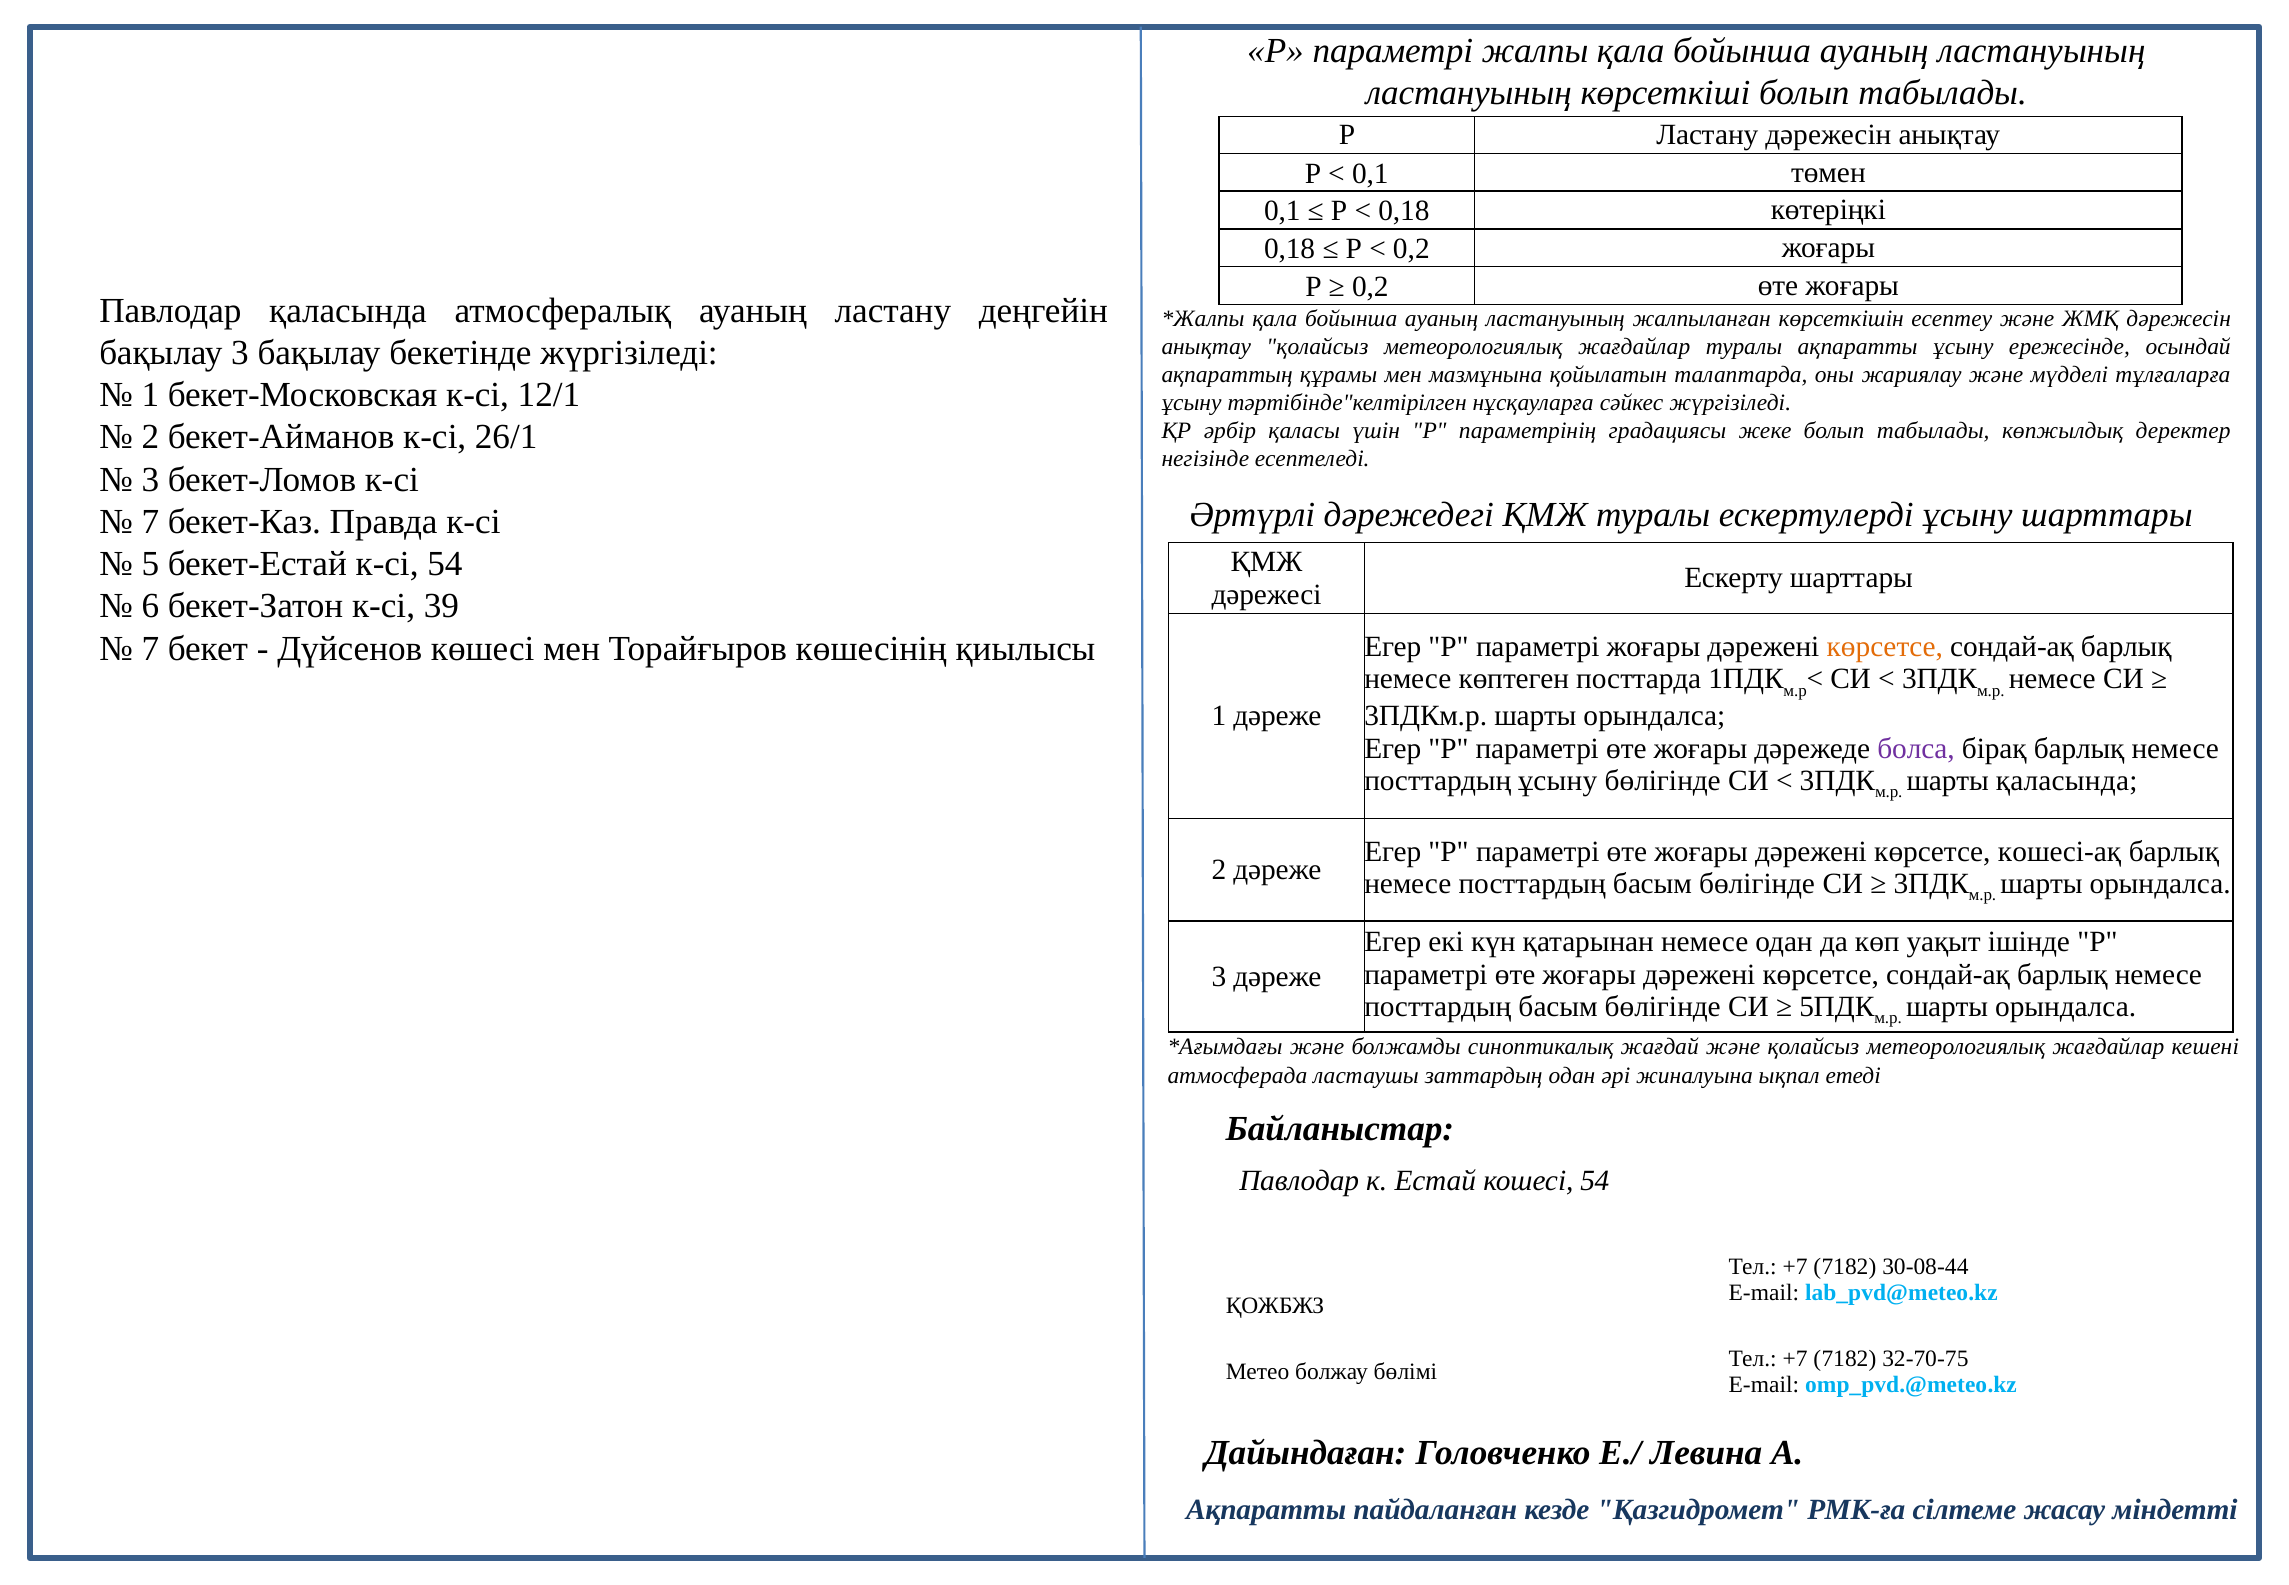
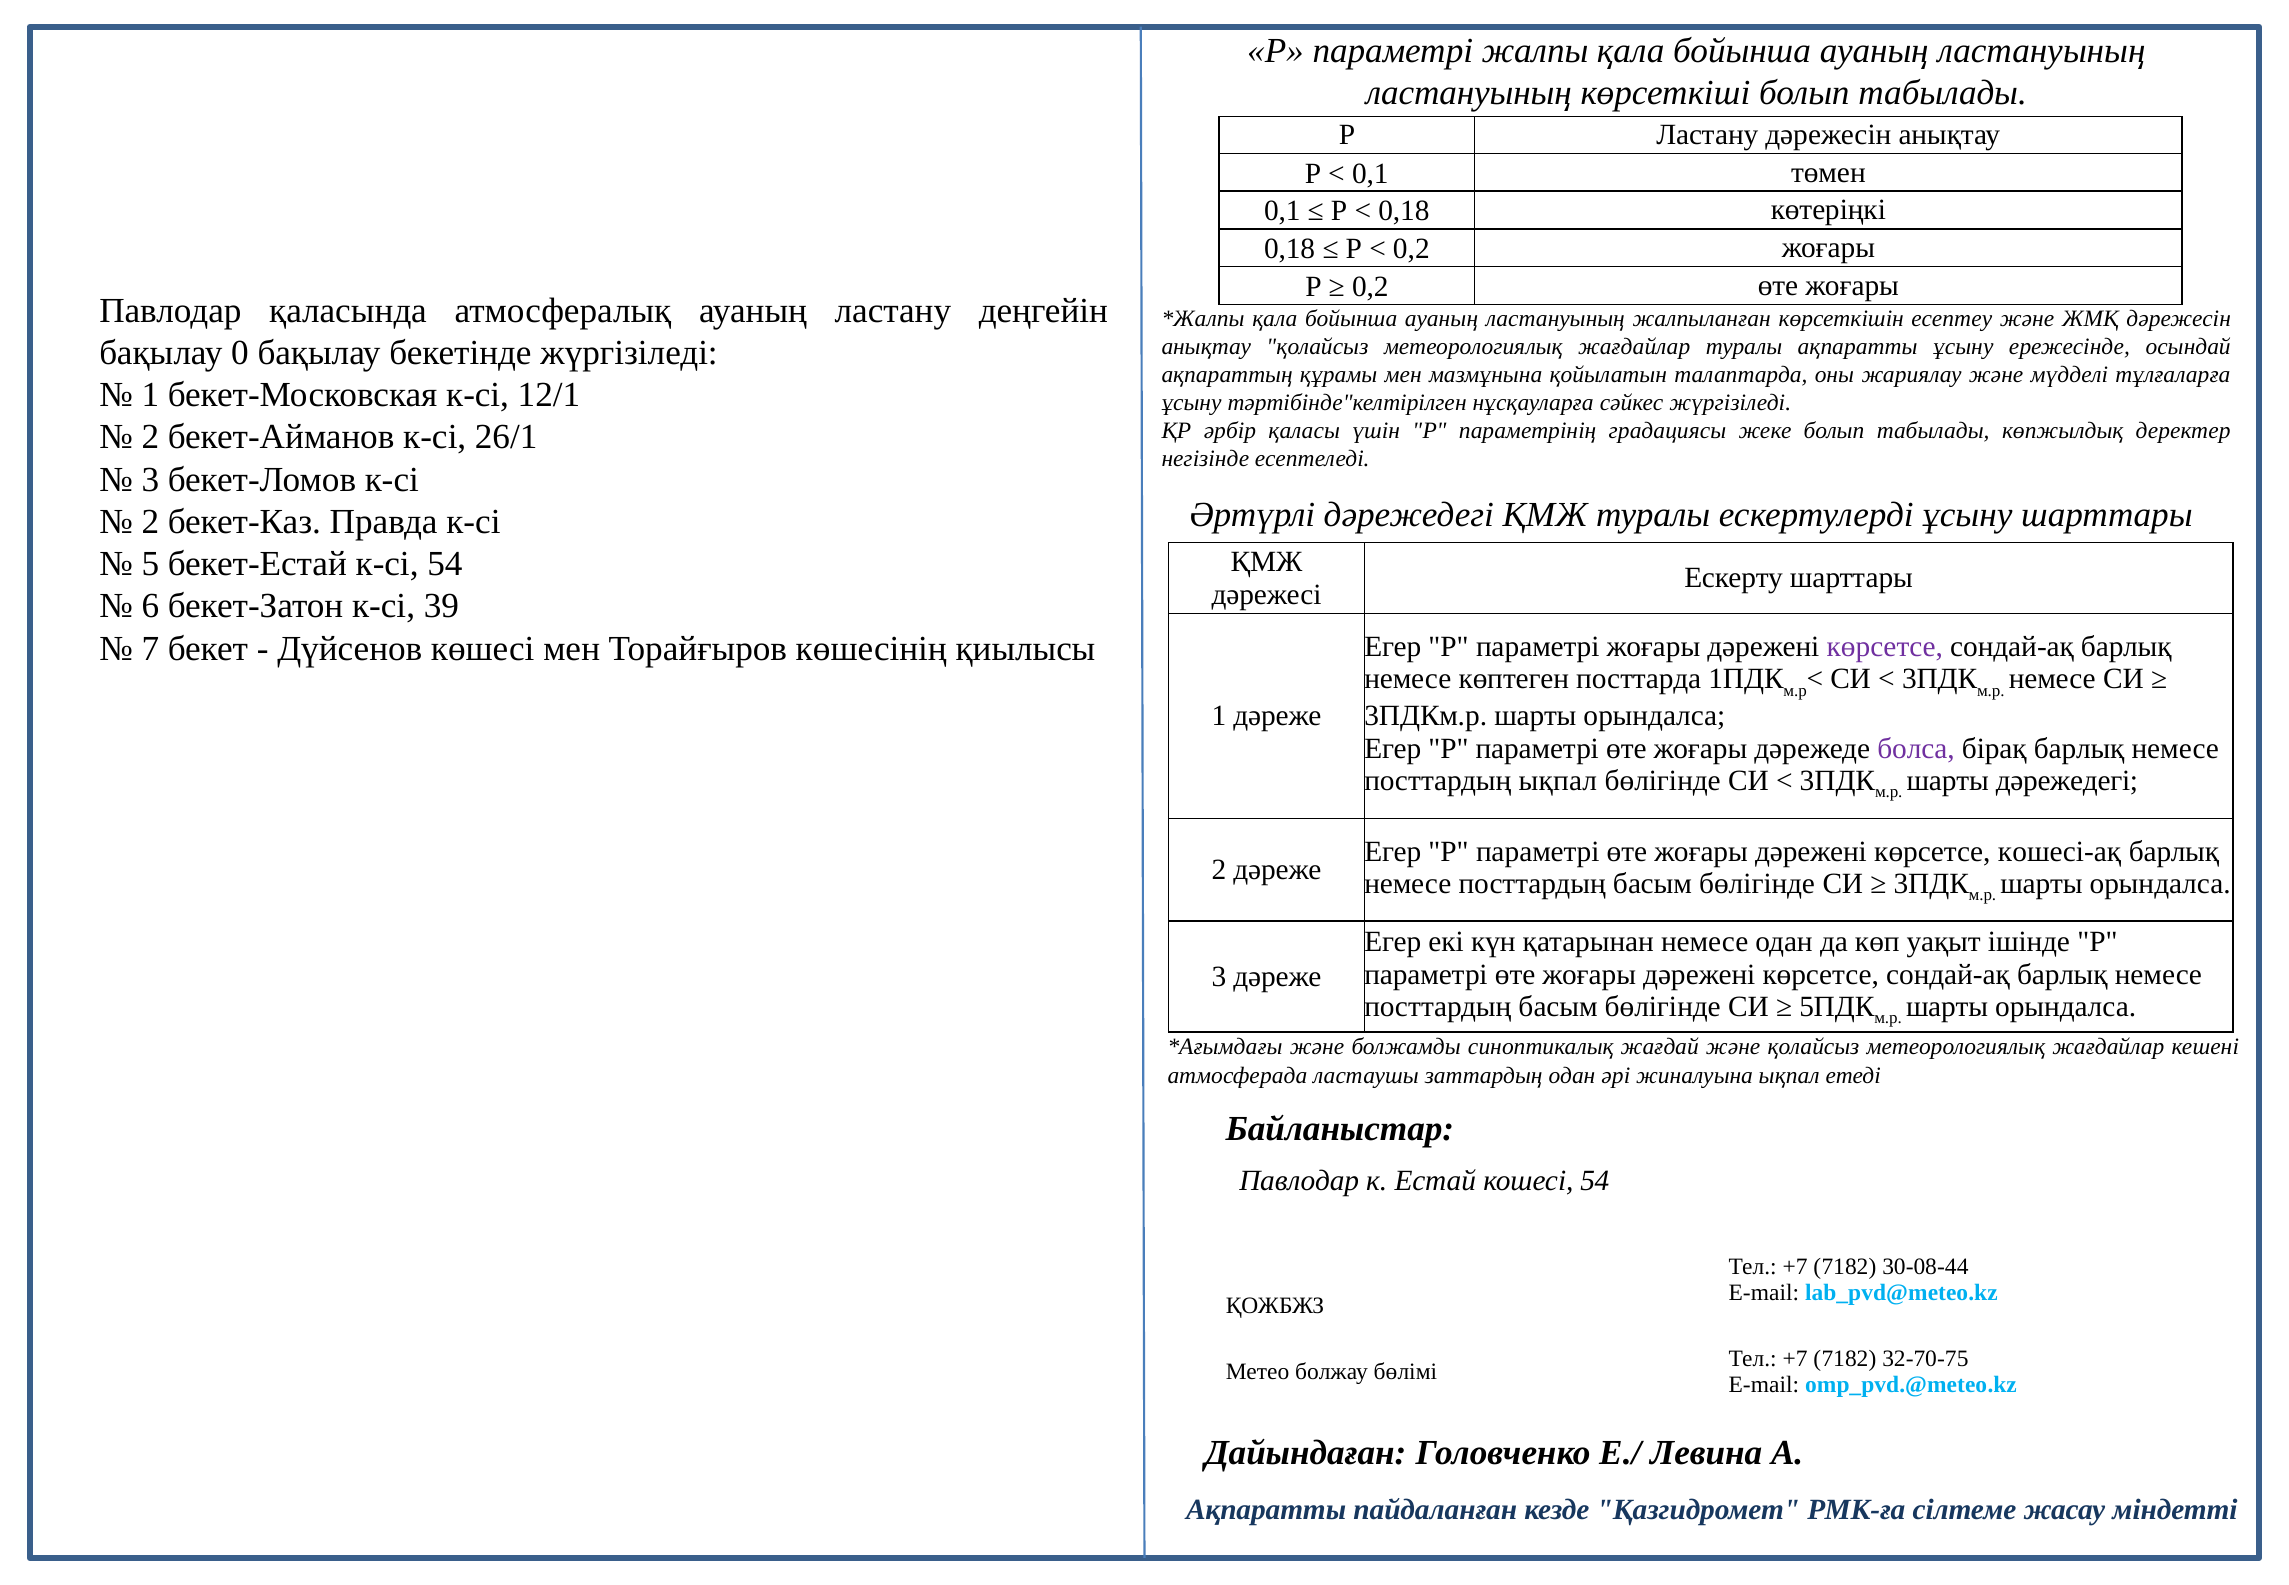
бақылау 3: 3 -> 0 (240, 353)
7: 7 -> 2 (150, 522)
көрсетсе colour: orange -> purple (1885, 647)
посттардың ұсыну: ұсыну -> ықпал (1558, 781)
шарты қаласында: қаласында -> дәрежедегі (2067, 781)
